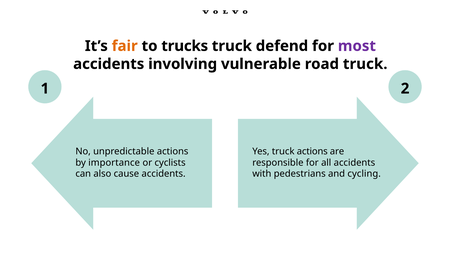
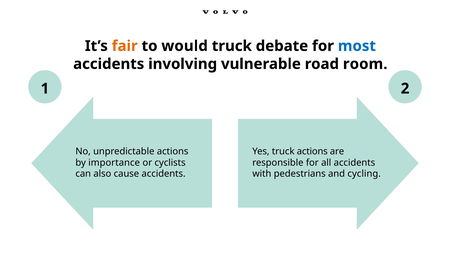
trucks: trucks -> would (185, 46)
defend: defend -> debate (282, 46)
most colour: purple -> blue (357, 46)
road truck: truck -> room (365, 64)
